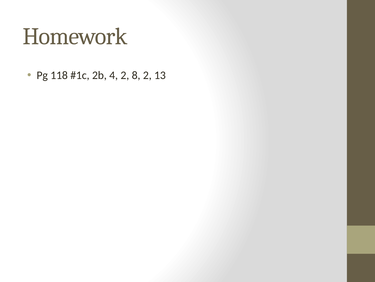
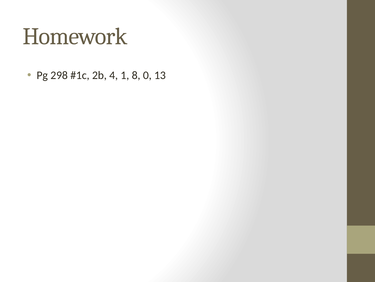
118: 118 -> 298 (59, 75)
4 2: 2 -> 1 (125, 75)
8 2: 2 -> 0 (147, 75)
